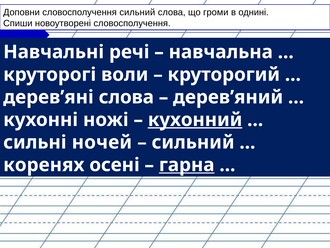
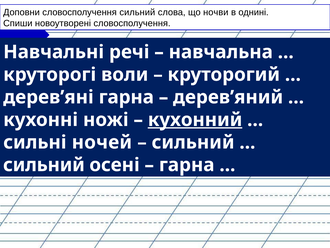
громи: громи -> ночви (216, 12)
дерев’яні слова: слова -> гарна (126, 97)
коренях: коренях -> сильний (44, 165)
гарна underline: present -> none (187, 165)
